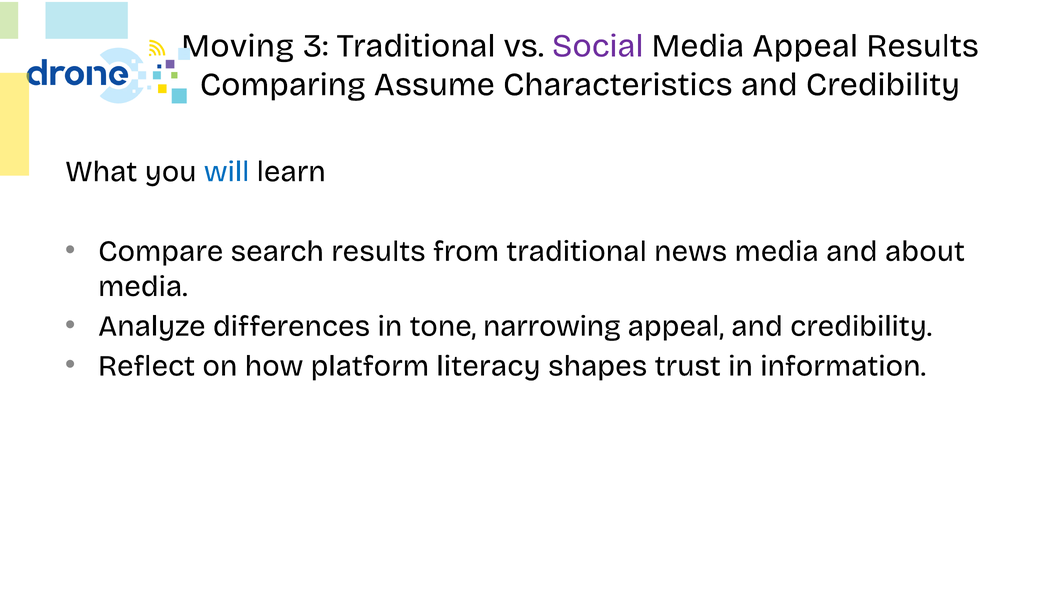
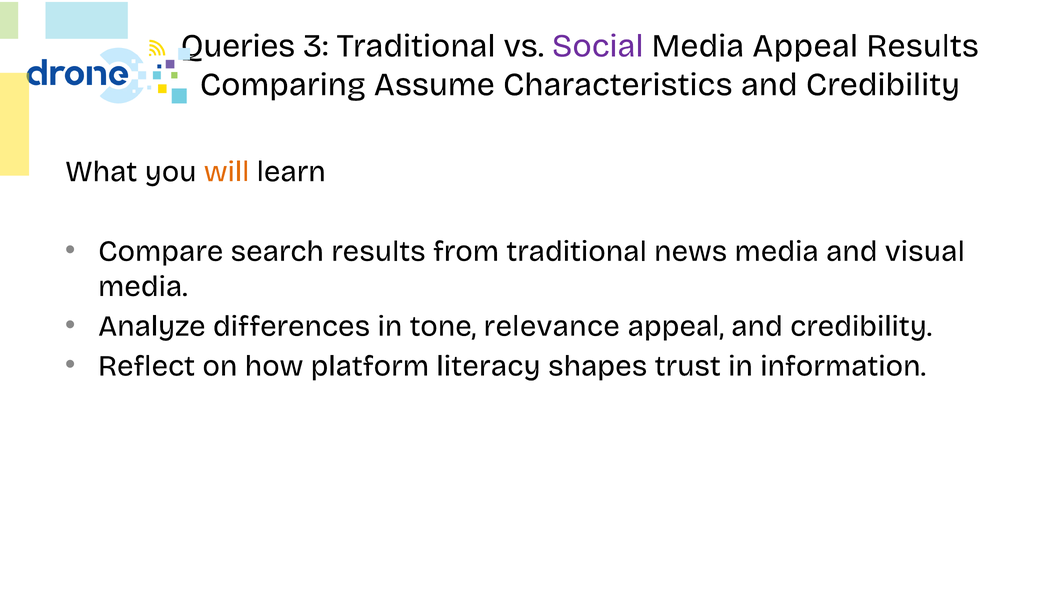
Moving: Moving -> Queries (238, 46)
will colour: blue -> orange (227, 171)
about: about -> visual (925, 251)
narrowing: narrowing -> relevance (552, 326)
